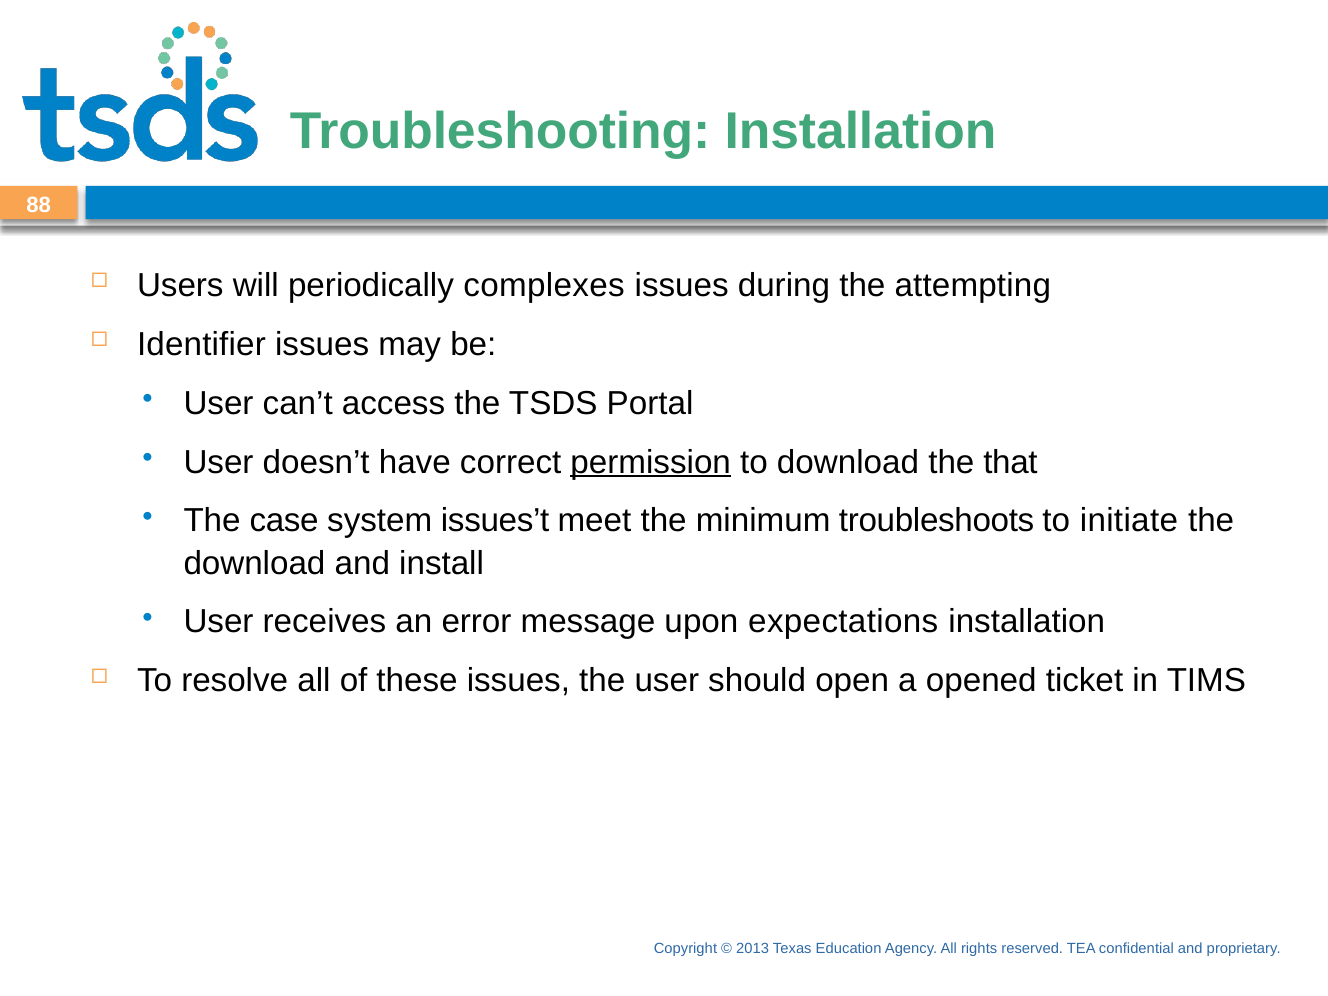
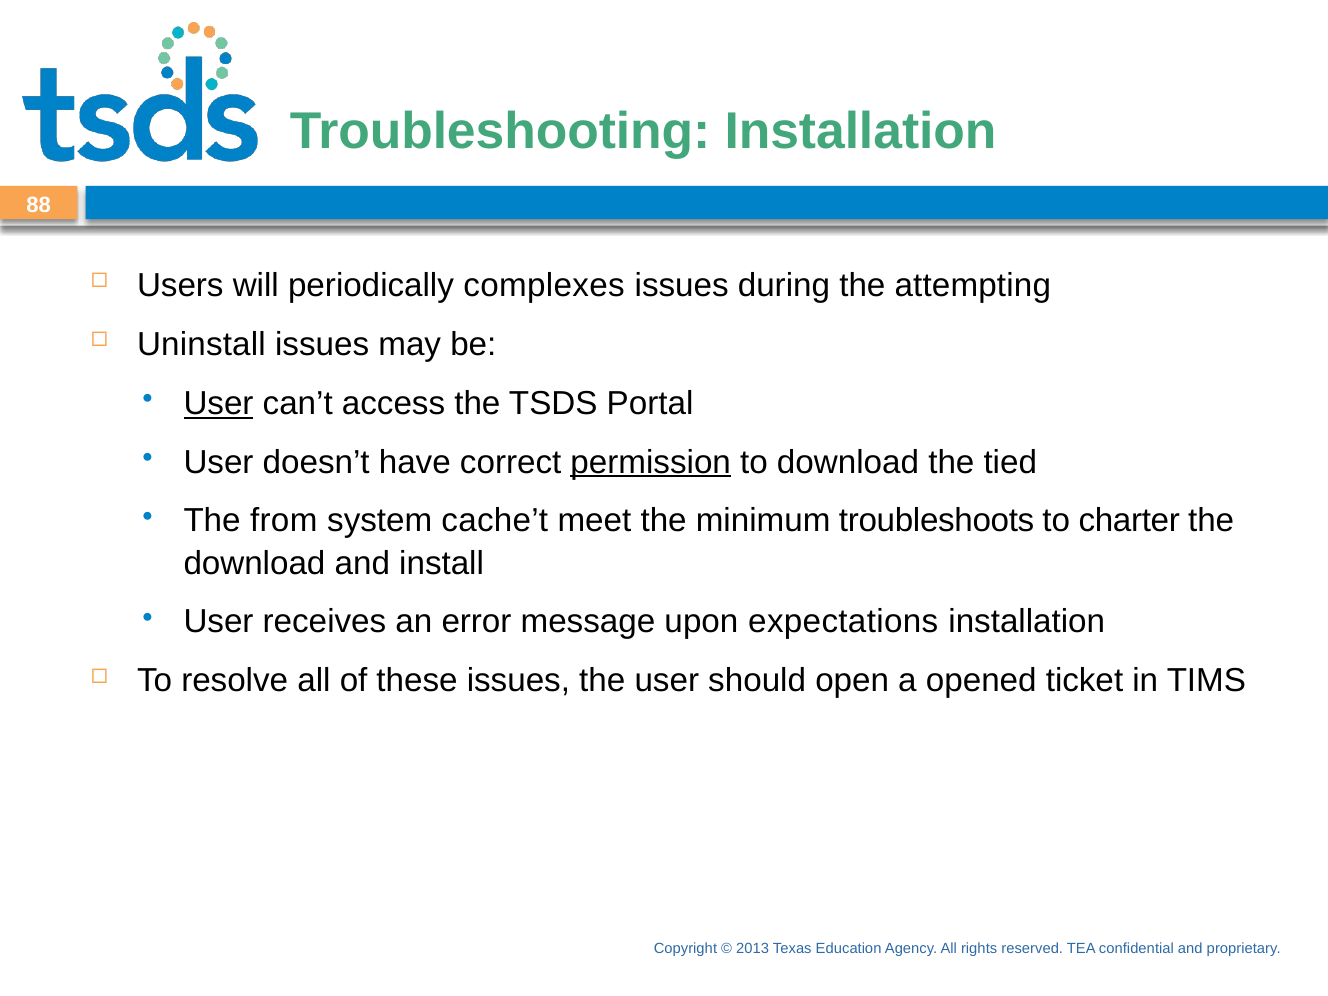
Identifier: Identifier -> Uninstall (201, 344)
User underline: none -> present (218, 403)
that: that -> tied (1010, 462)
case: case -> from (284, 521)
issues’t: issues’t -> cache’t (495, 521)
initiate: initiate -> charter (1129, 521)
